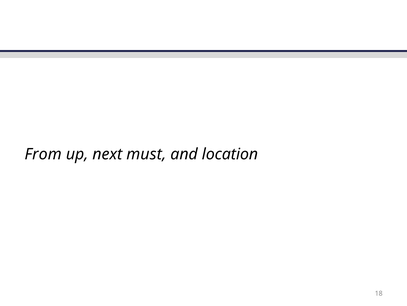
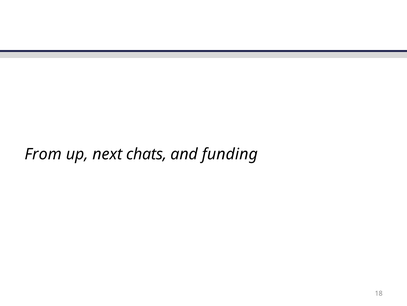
must: must -> chats (146, 154)
location: location -> funding (230, 154)
